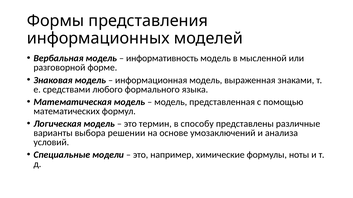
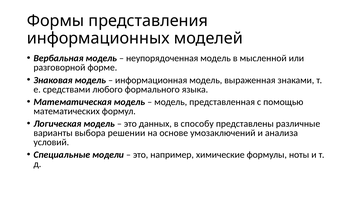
информативность: информативность -> неупорядоченная (162, 58)
термин: термин -> данных (155, 124)
